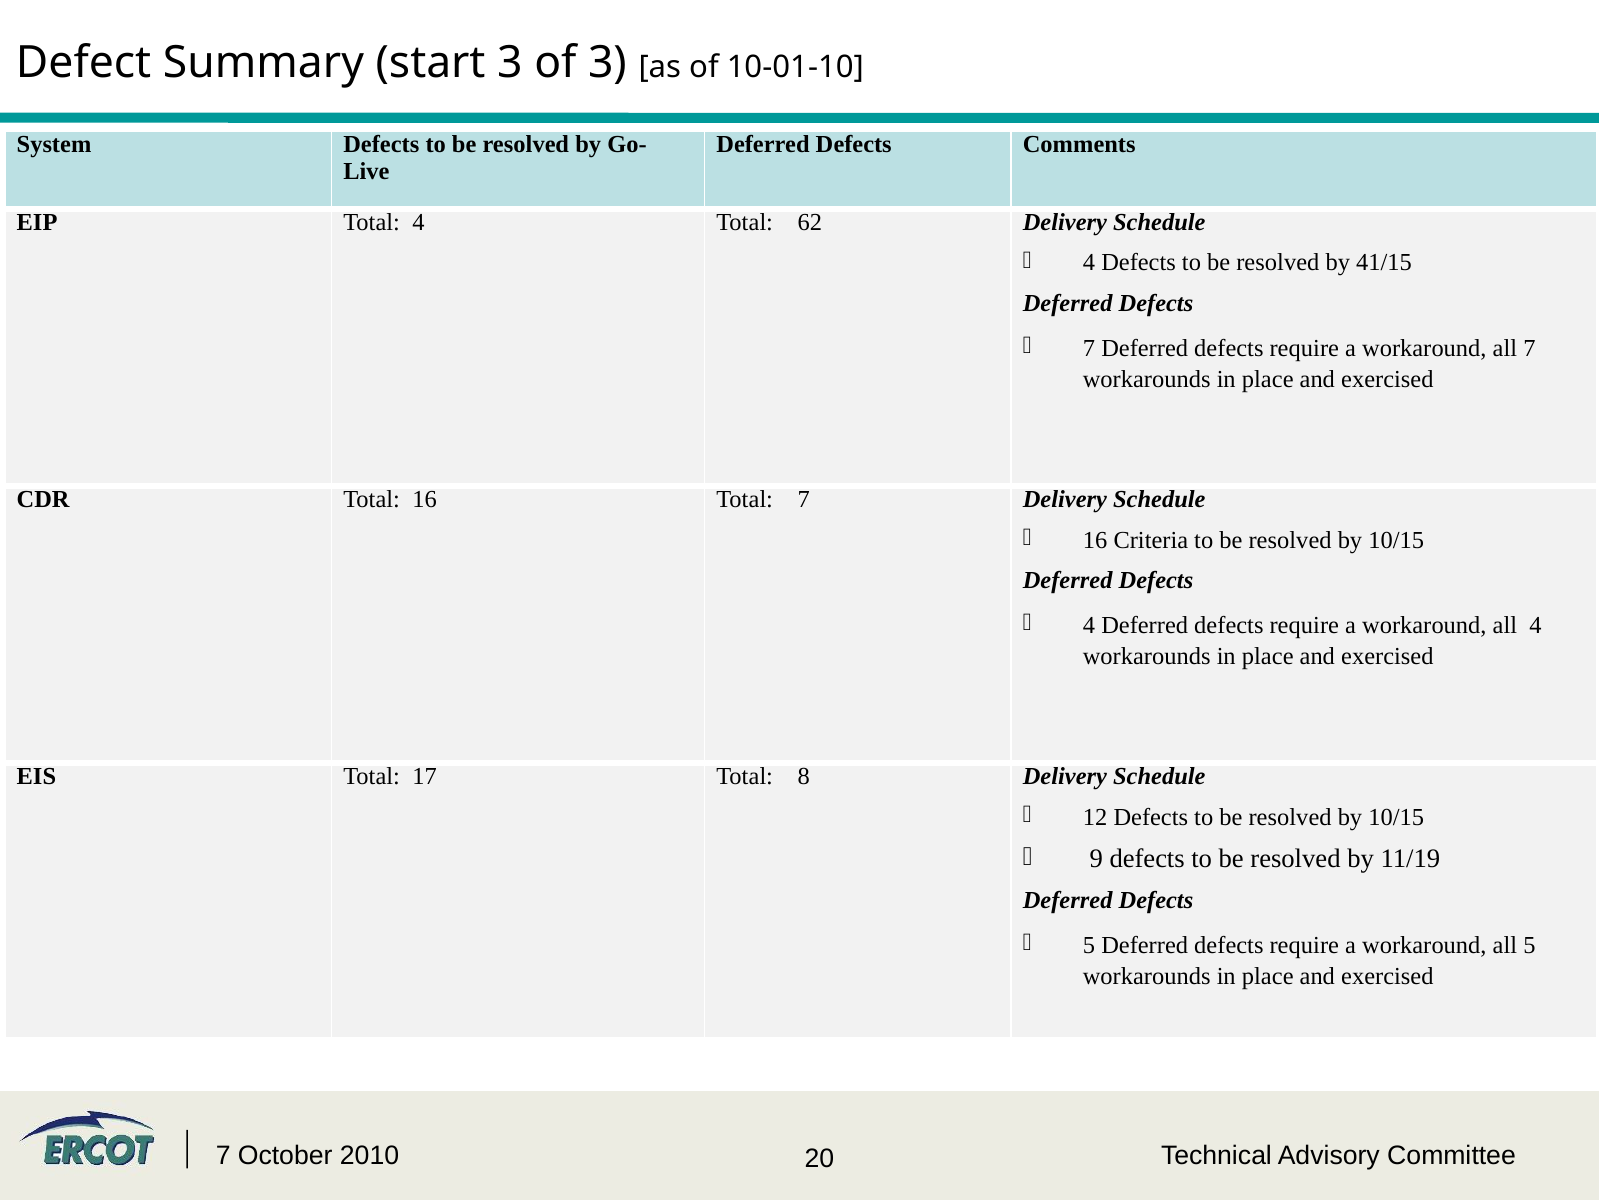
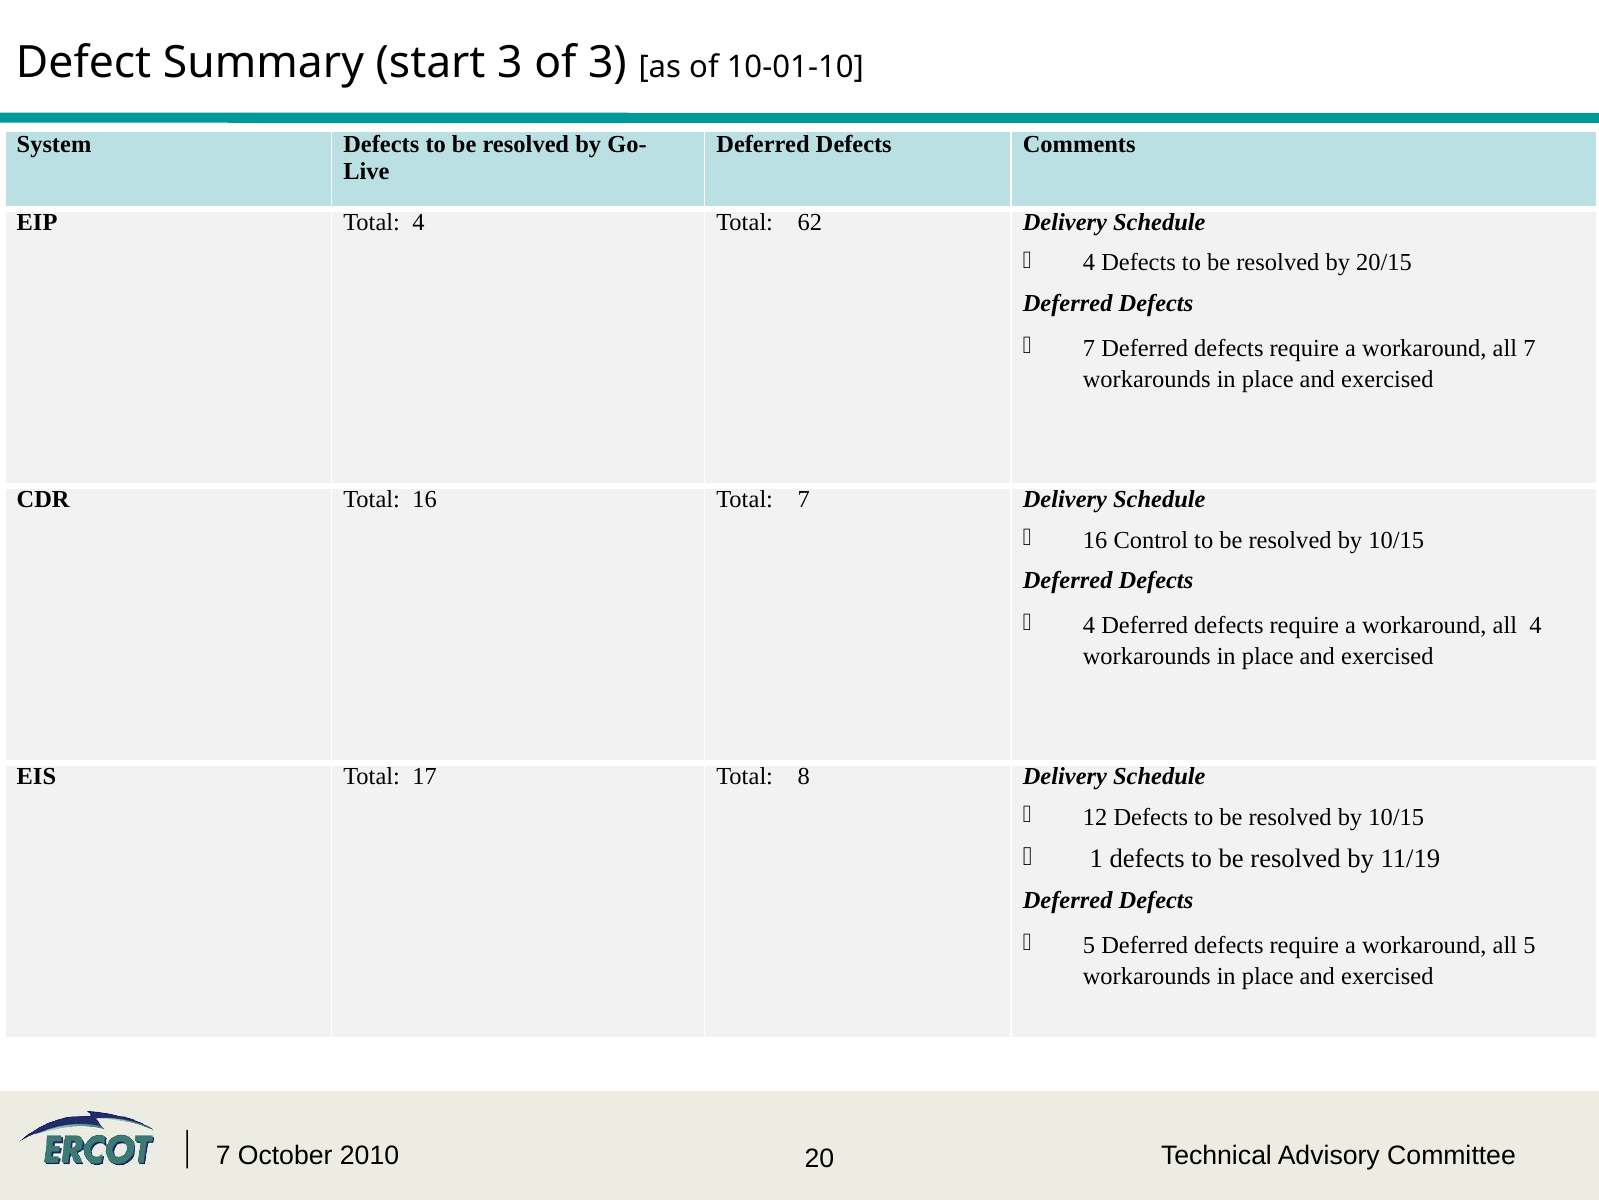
41/15: 41/15 -> 20/15 (1384, 263)
Criteria: Criteria -> Control (1151, 540)
9: 9 -> 1 (1096, 858)
